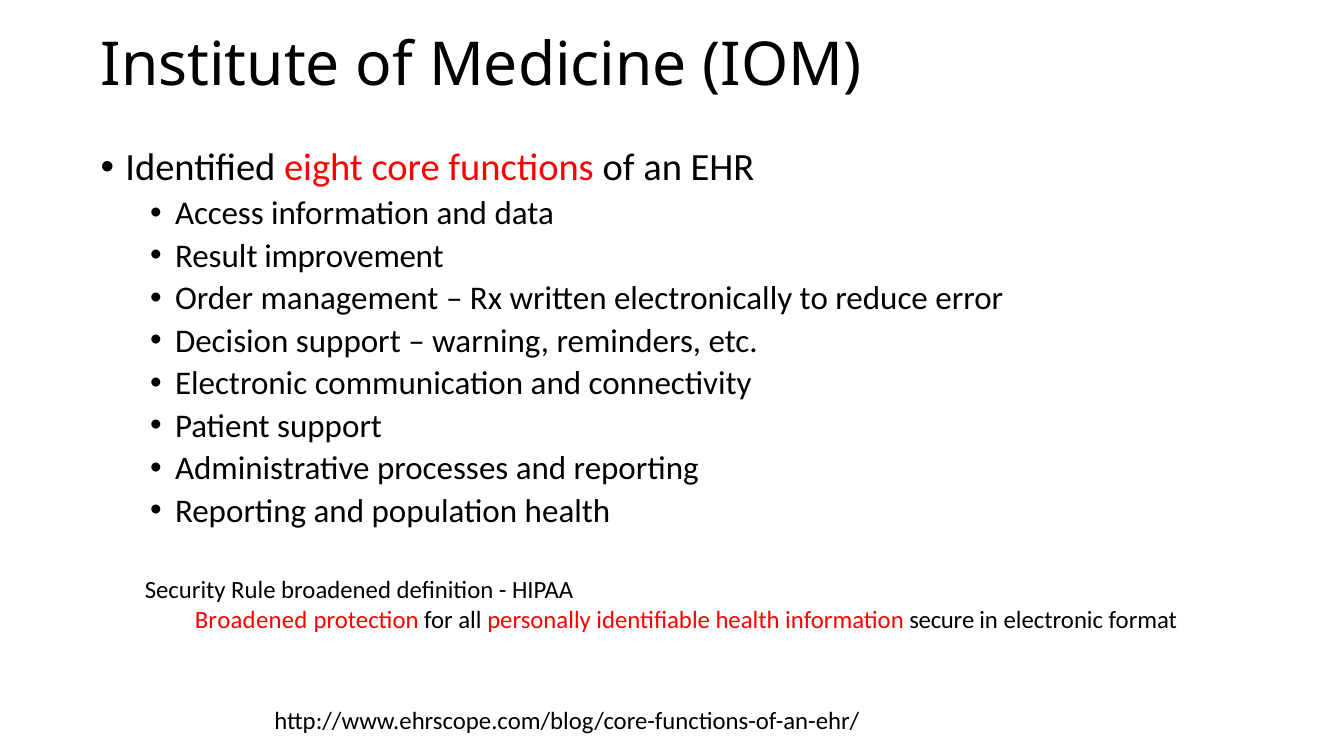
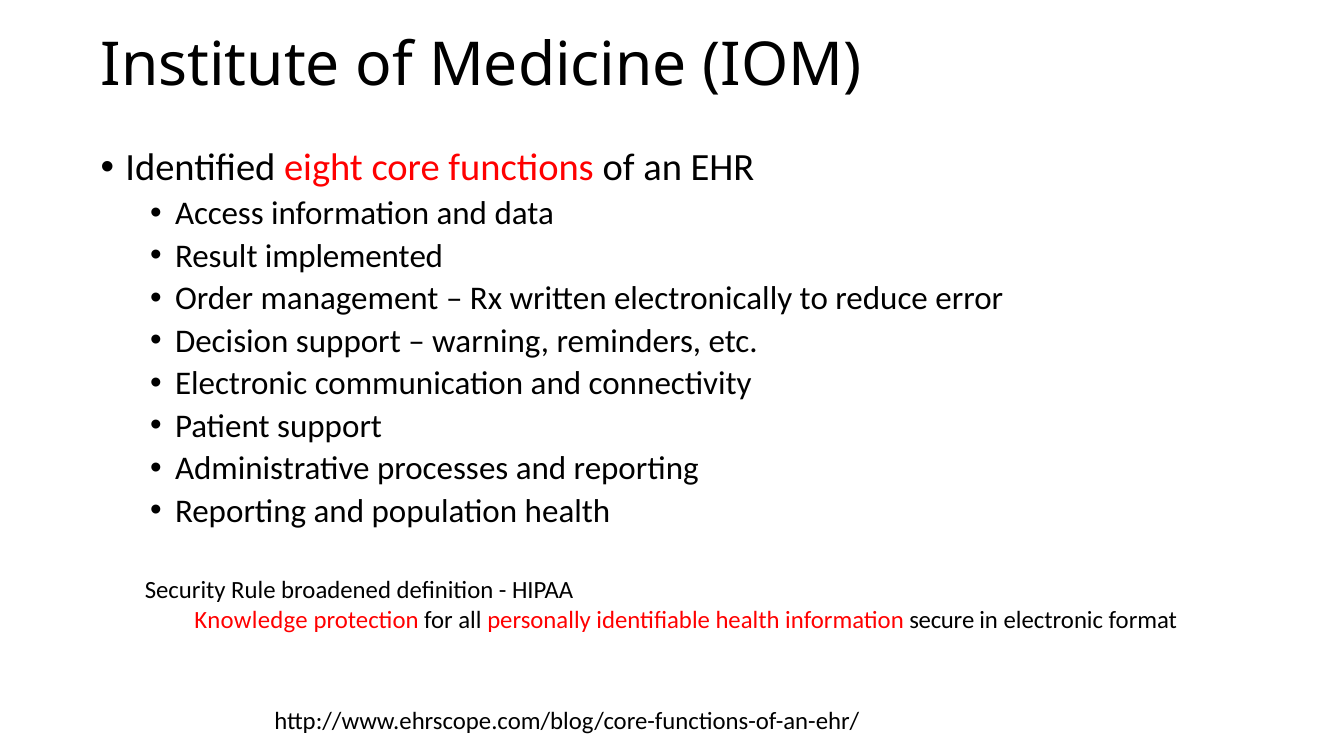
improvement: improvement -> implemented (354, 256)
Broadened: Broadened -> Knowledge (251, 620)
